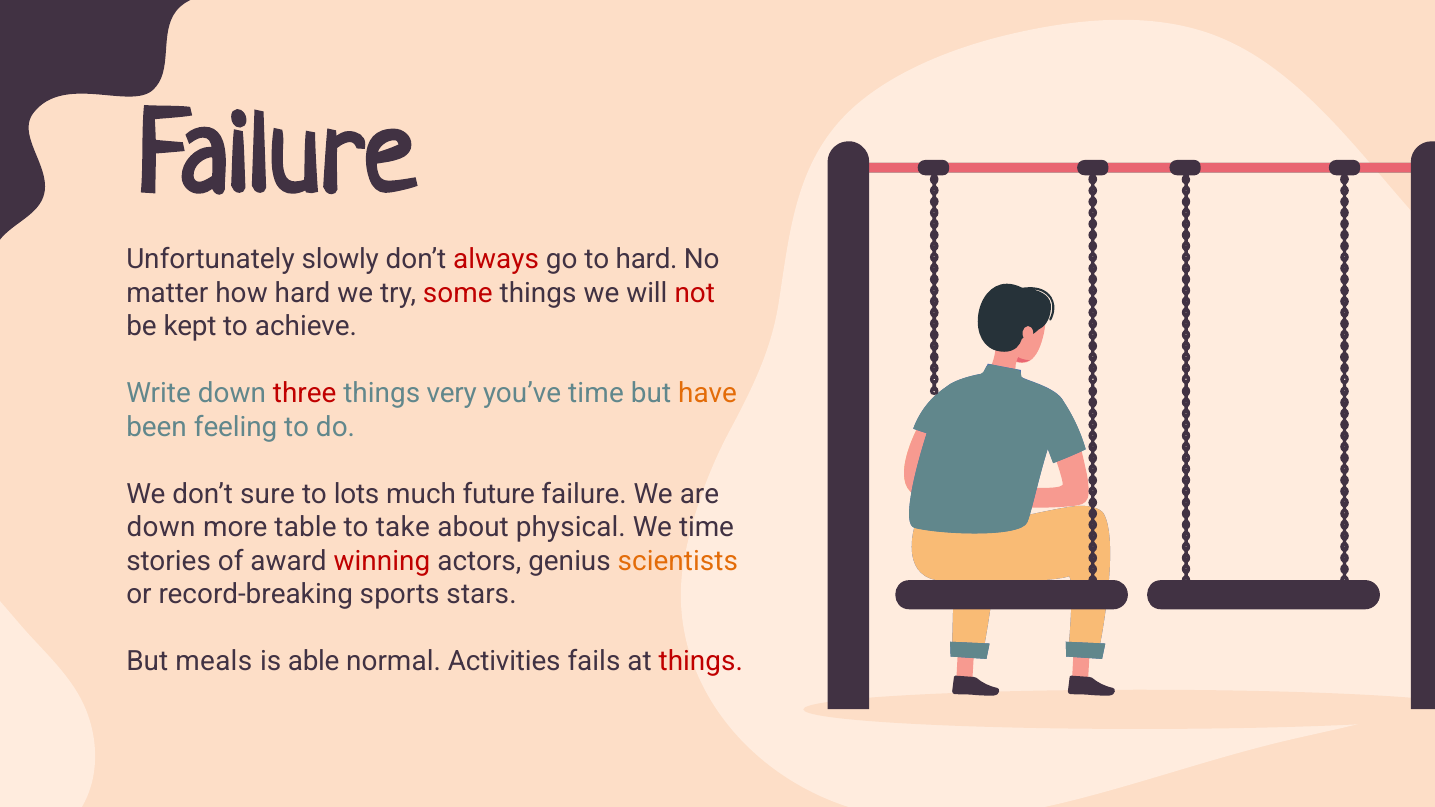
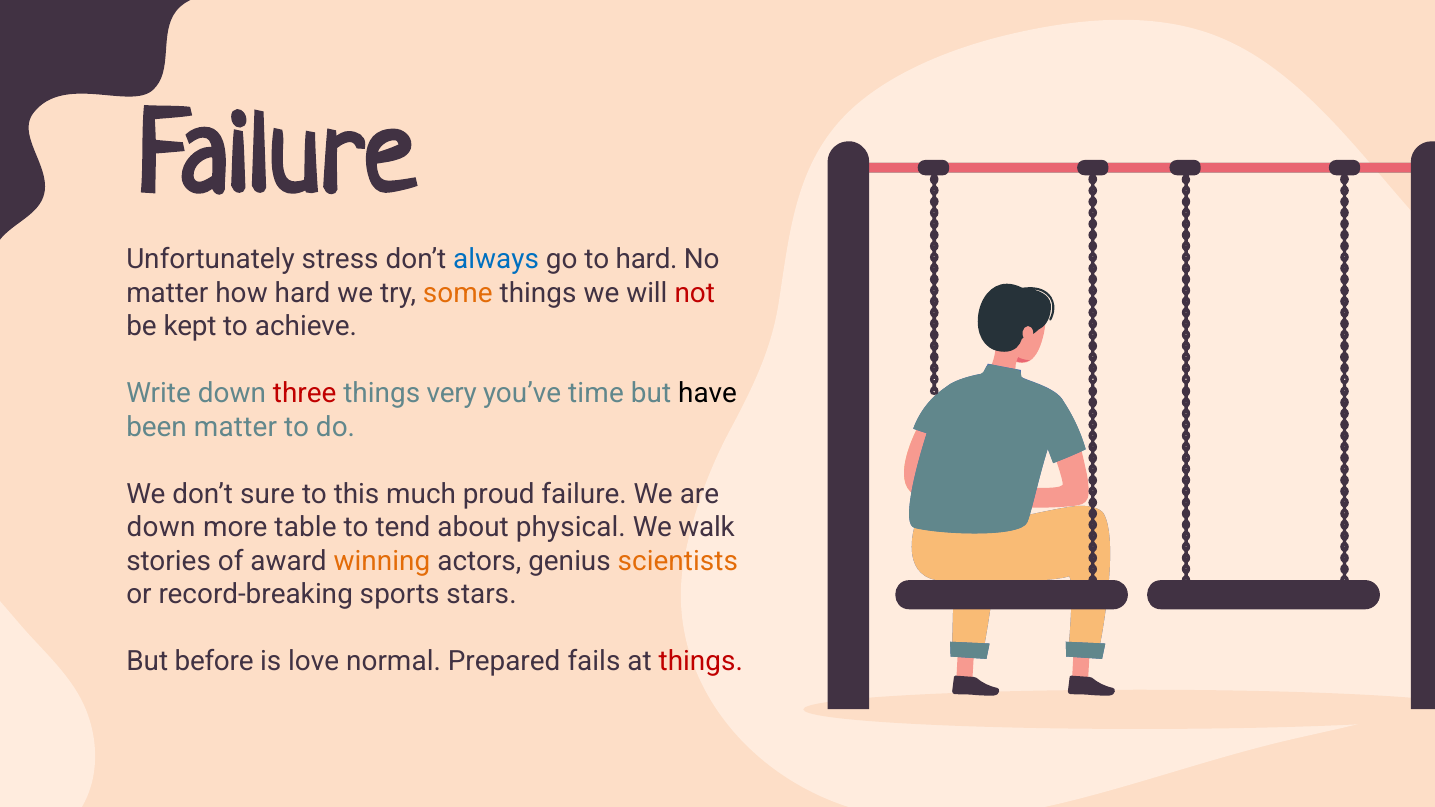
slowly: slowly -> stress (340, 260)
always colour: red -> blue (496, 260)
some colour: red -> orange (458, 293)
have colour: orange -> black (708, 394)
been feeling: feeling -> matter (235, 427)
to lots: lots -> this (357, 494)
future: future -> proud (499, 494)
take: take -> tend (403, 528)
We time: time -> walk (707, 528)
winning colour: red -> orange (382, 561)
meals: meals -> before (214, 662)
able: able -> love (314, 662)
Activities: Activities -> Prepared (504, 662)
